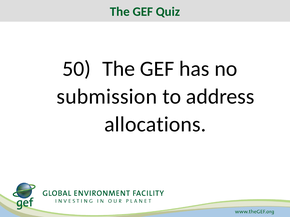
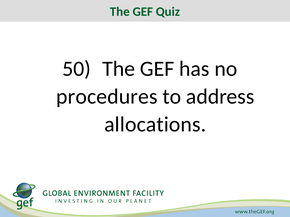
submission: submission -> procedures (107, 97)
